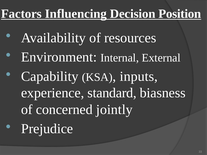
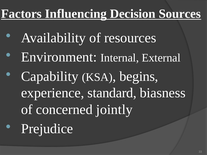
Position: Position -> Sources (180, 14)
inputs: inputs -> begins (139, 77)
